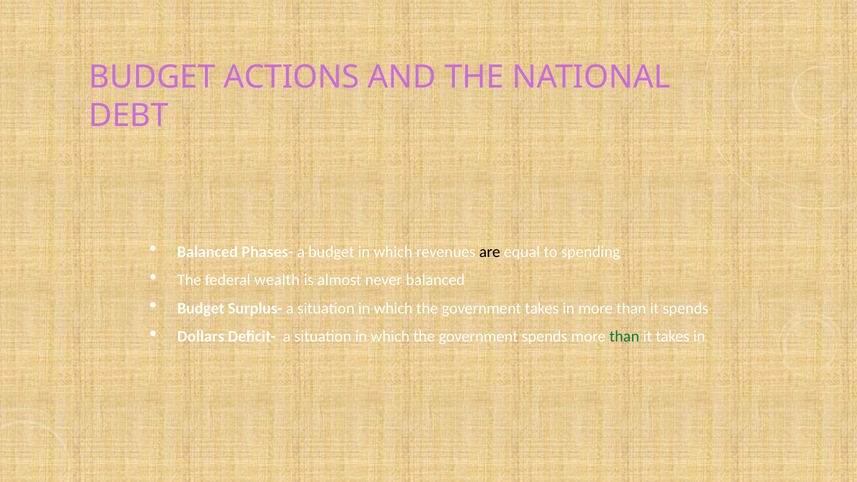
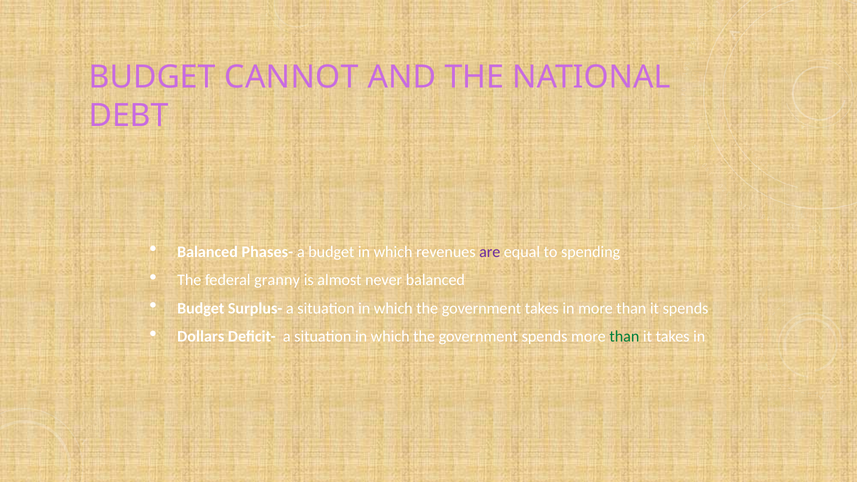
ACTIONS: ACTIONS -> CANNOT (292, 77)
are colour: black -> purple (490, 252)
wealth: wealth -> granny (277, 280)
